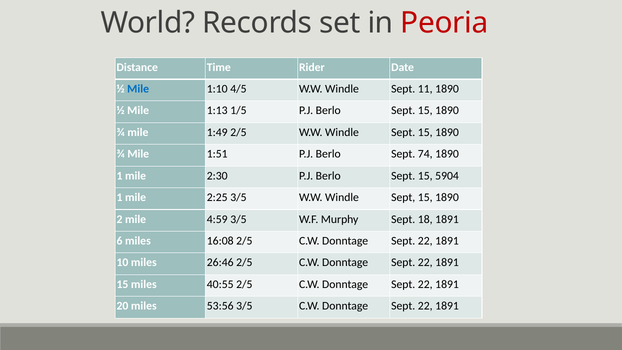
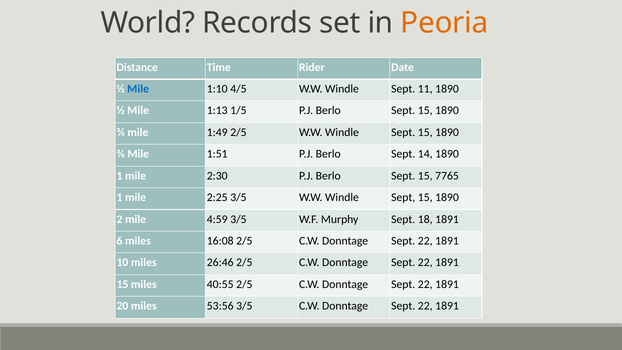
Peoria colour: red -> orange (444, 23)
74: 74 -> 14 (425, 154)
5904: 5904 -> 7765 (447, 176)
